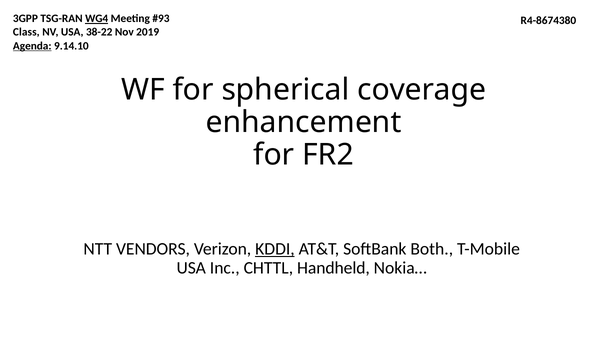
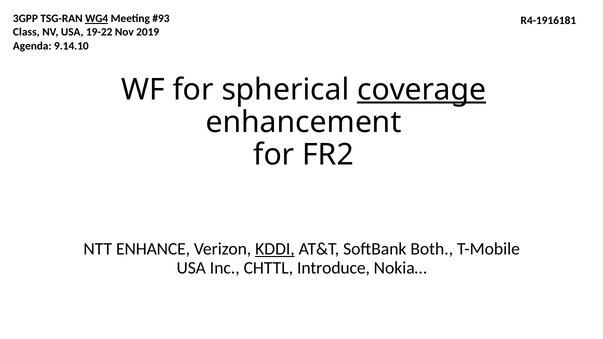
R4-8674380: R4-8674380 -> R4-1916181 (548, 21)
38-22: 38-22 -> 19-22 (99, 32)
Agenda underline: present -> none (32, 46)
coverage underline: none -> present (422, 90)
VENDORS: VENDORS -> ENHANCE (153, 249)
Handheld: Handheld -> Introduce (333, 268)
